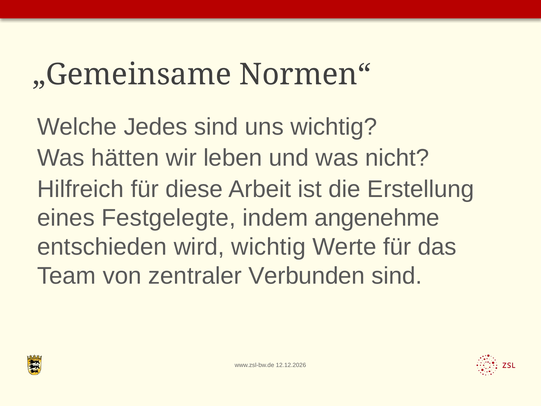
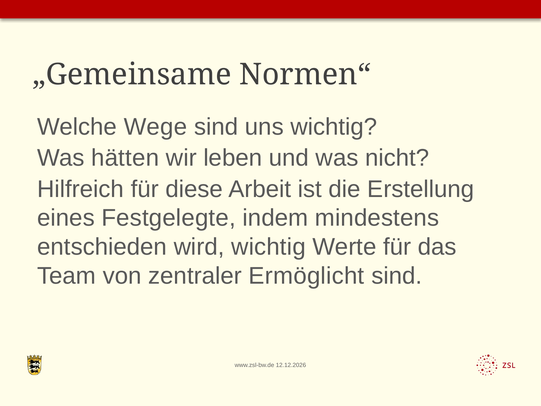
Jedes: Jedes -> Wege (155, 127)
angenehme: angenehme -> mindestens (377, 218)
Verbunden: Verbunden -> Ermöglicht (306, 276)
